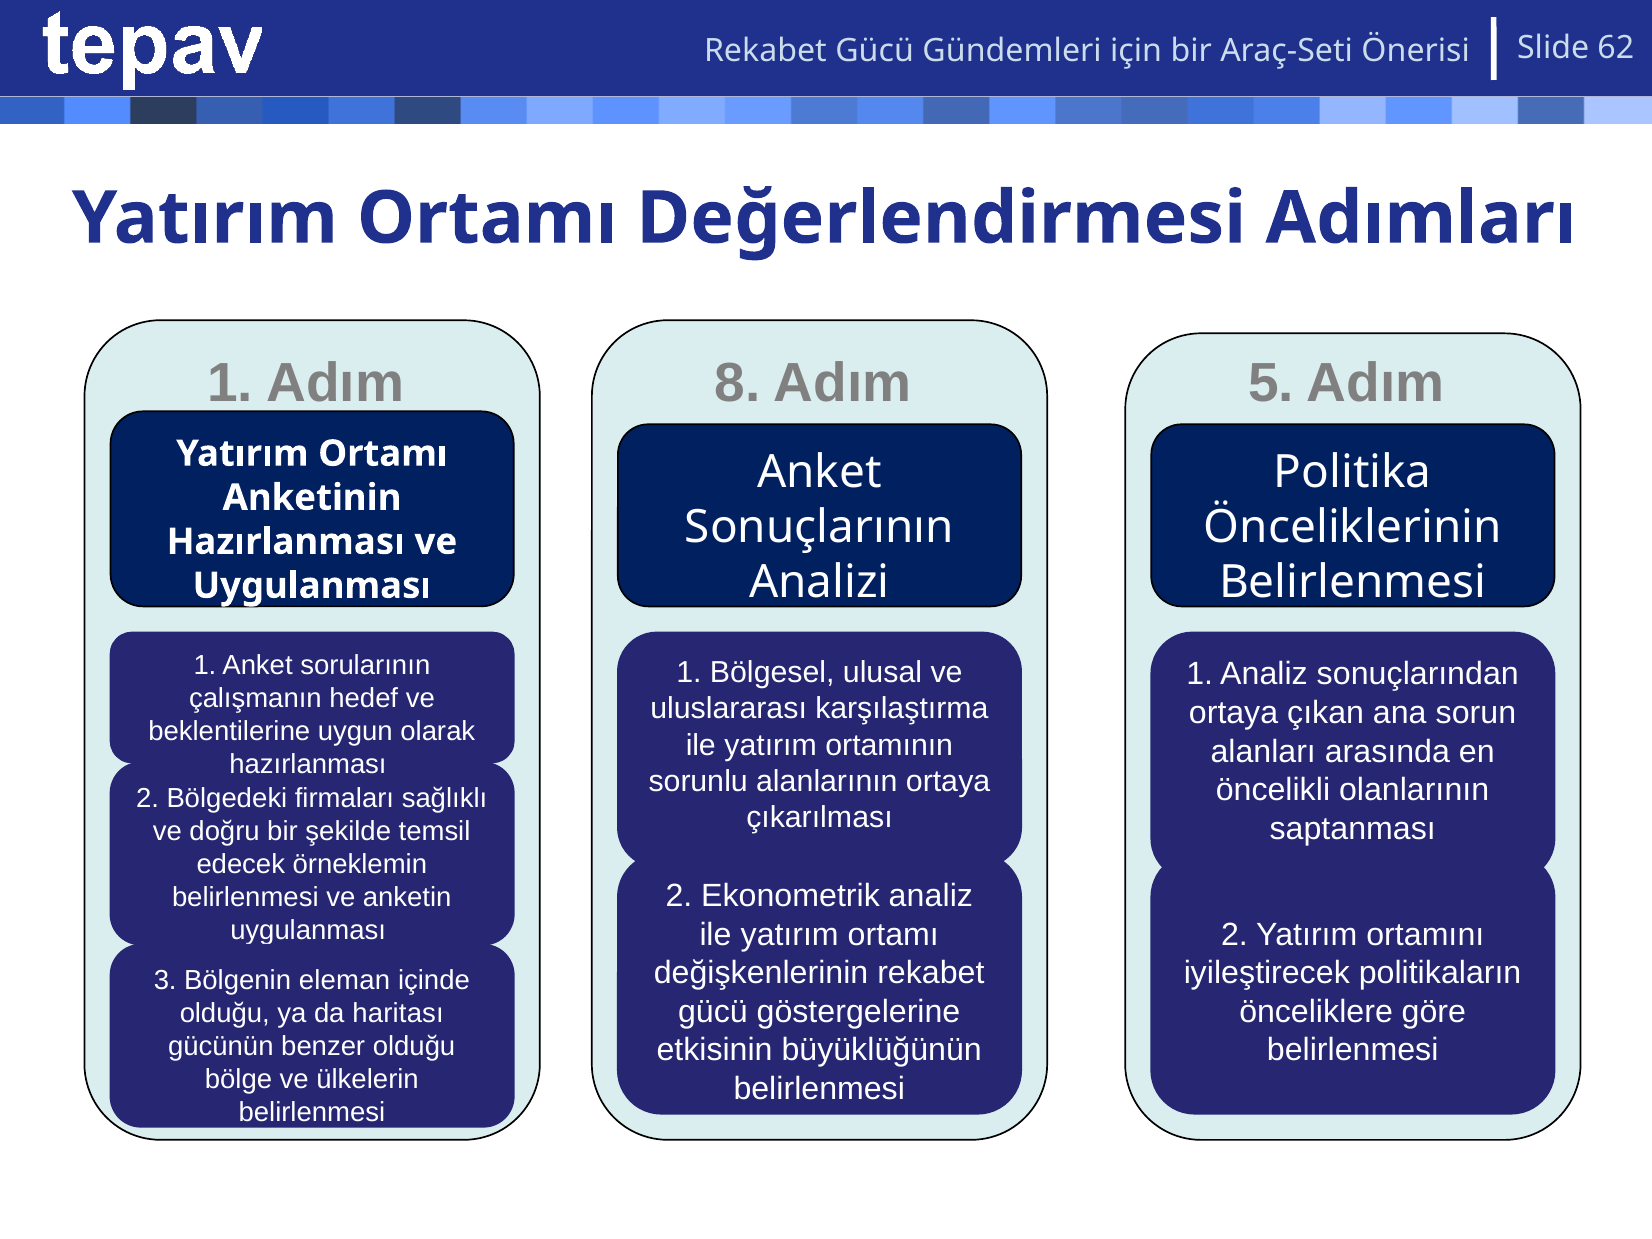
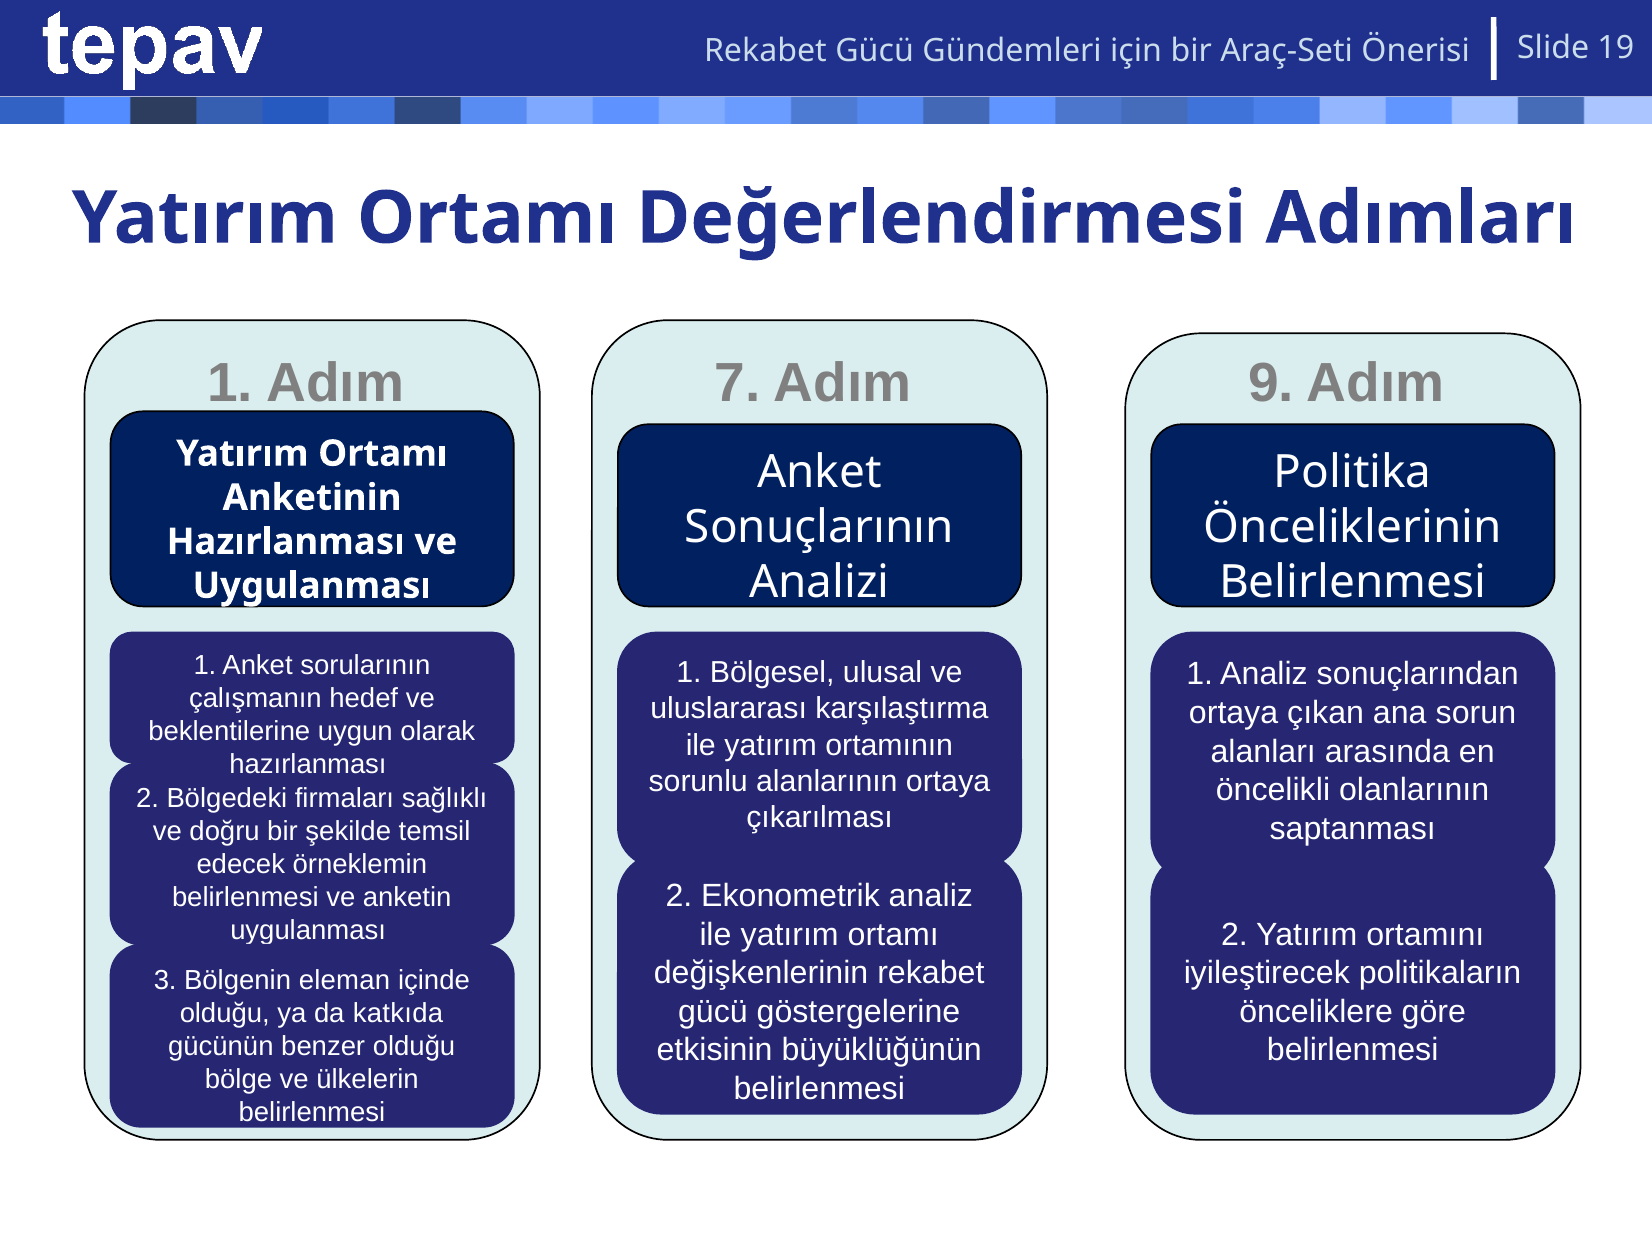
62: 62 -> 19 (1616, 48)
8: 8 -> 7 (738, 383)
5: 5 -> 9 (1271, 383)
haritası: haritası -> katkıda (398, 1013)
